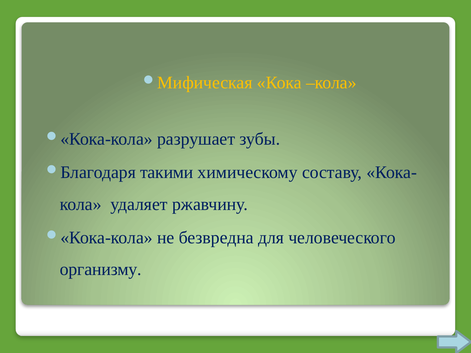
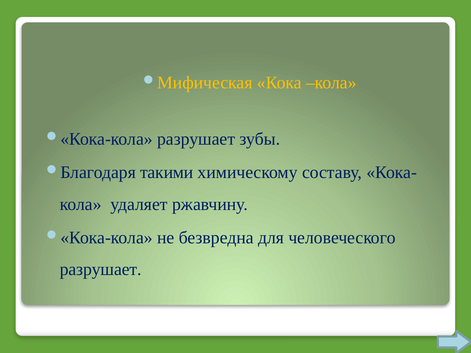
организму: организму -> разрушает (101, 270)
